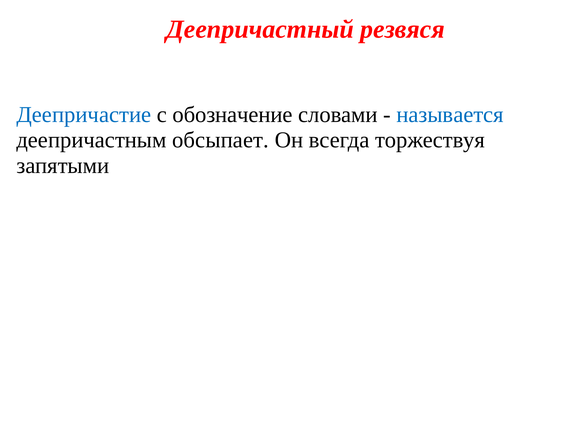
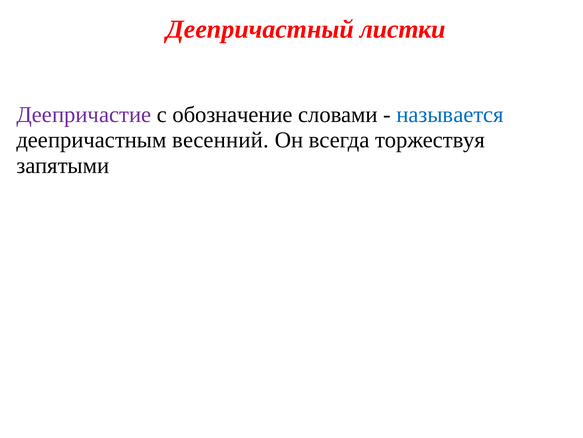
резвяся: резвяся -> листки (403, 29)
Деепричастие colour: blue -> purple (84, 115)
обсыпает: обсыпает -> весенний (221, 140)
